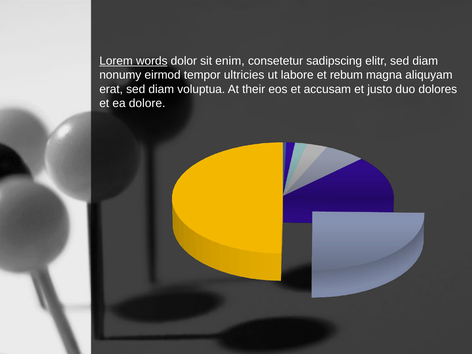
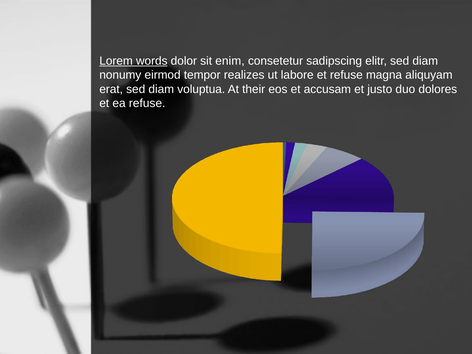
ultricies: ultricies -> realizes (244, 75)
et rebum: rebum -> refuse (346, 75)
ea dolore: dolore -> refuse (147, 103)
